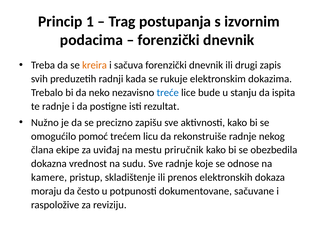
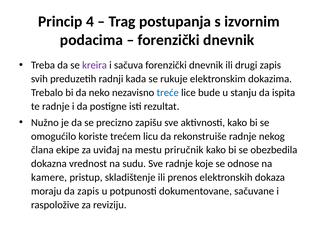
1: 1 -> 4 (90, 21)
kreira colour: orange -> purple (95, 65)
pomoć: pomoć -> koriste (93, 137)
da često: često -> zapis (88, 192)
